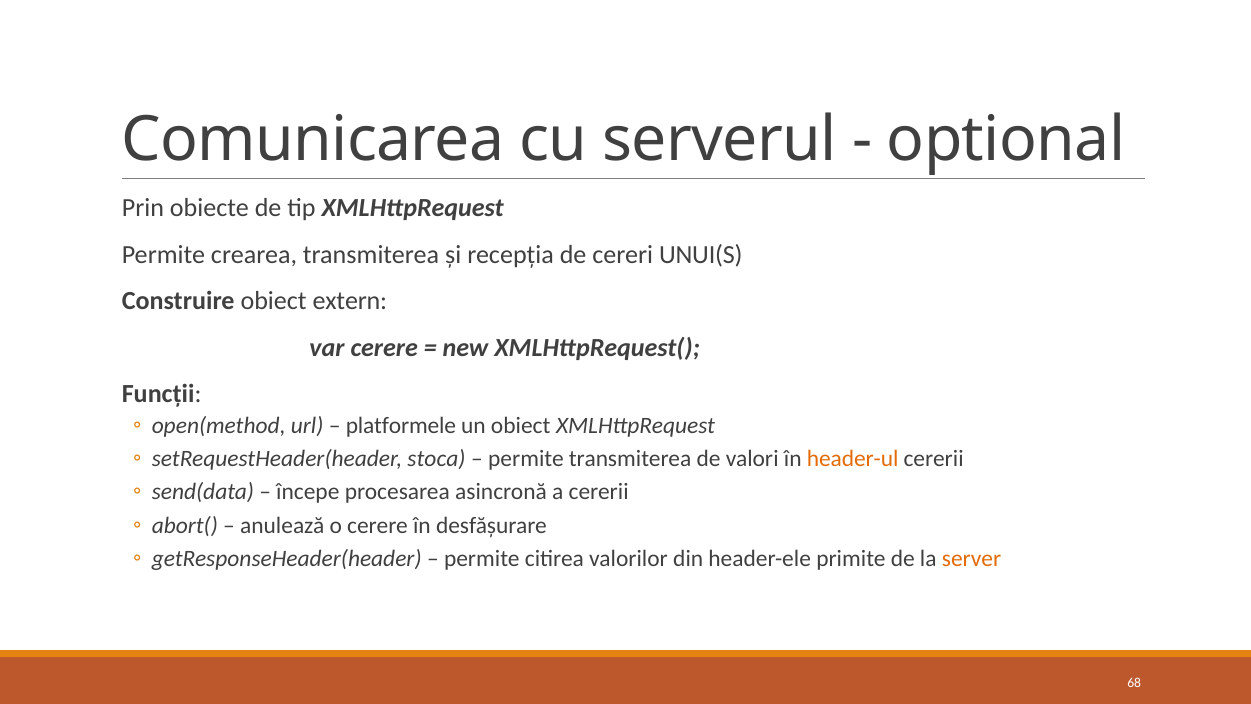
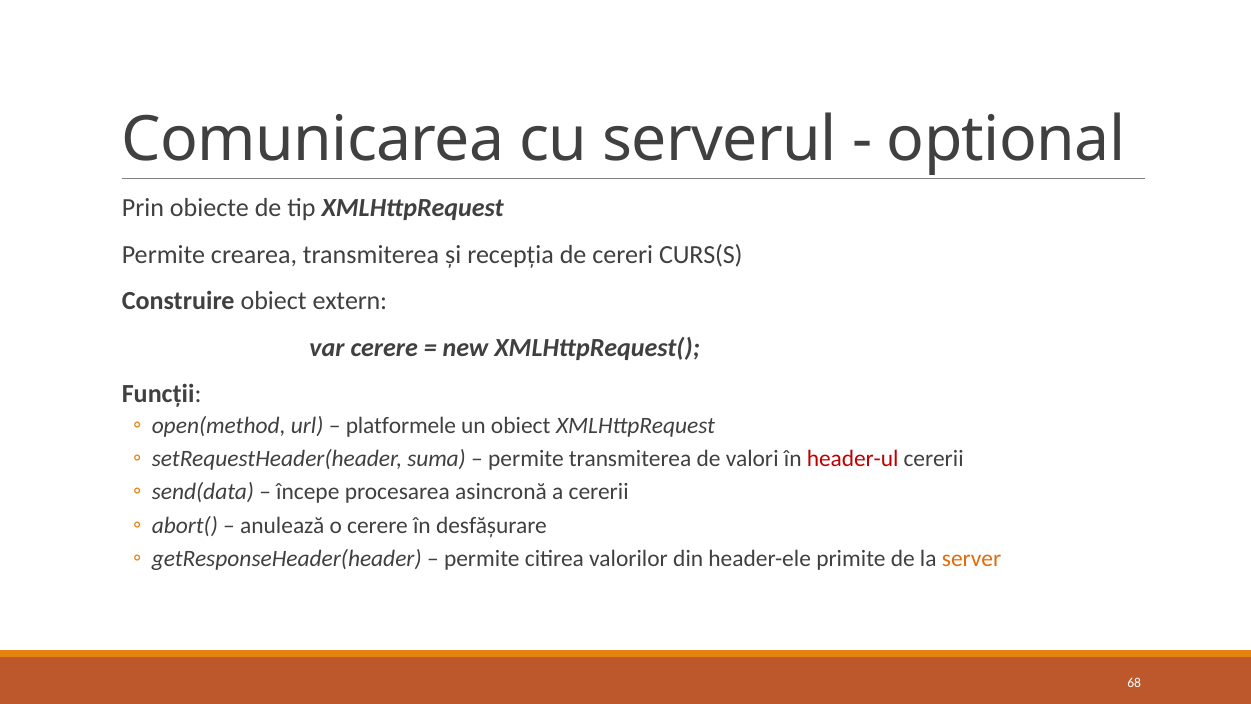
UNUI(S: UNUI(S -> CURS(S (701, 254)
stoca: stoca -> suma (437, 459)
header-ul colour: orange -> red (853, 459)
